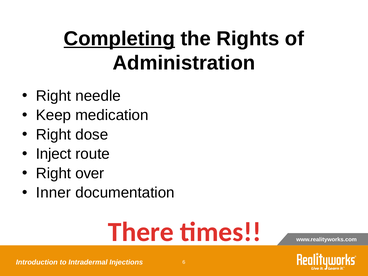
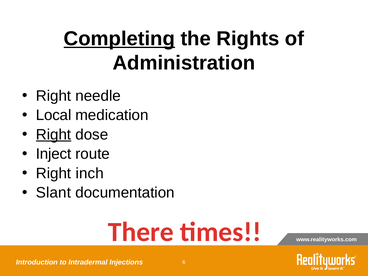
Keep: Keep -> Local (54, 115)
Right underline: none -> present (54, 135)
over: over -> inch (90, 173)
Inner: Inner -> Slant (53, 193)
